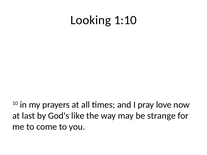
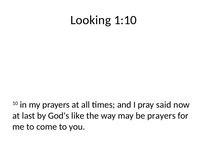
love: love -> said (164, 105)
be strange: strange -> prayers (161, 116)
